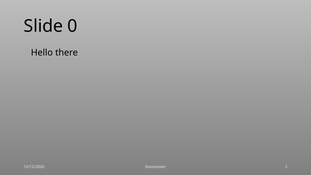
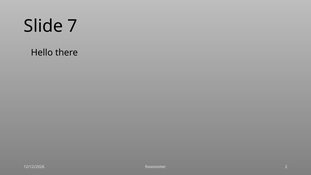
0: 0 -> 7 (72, 26)
